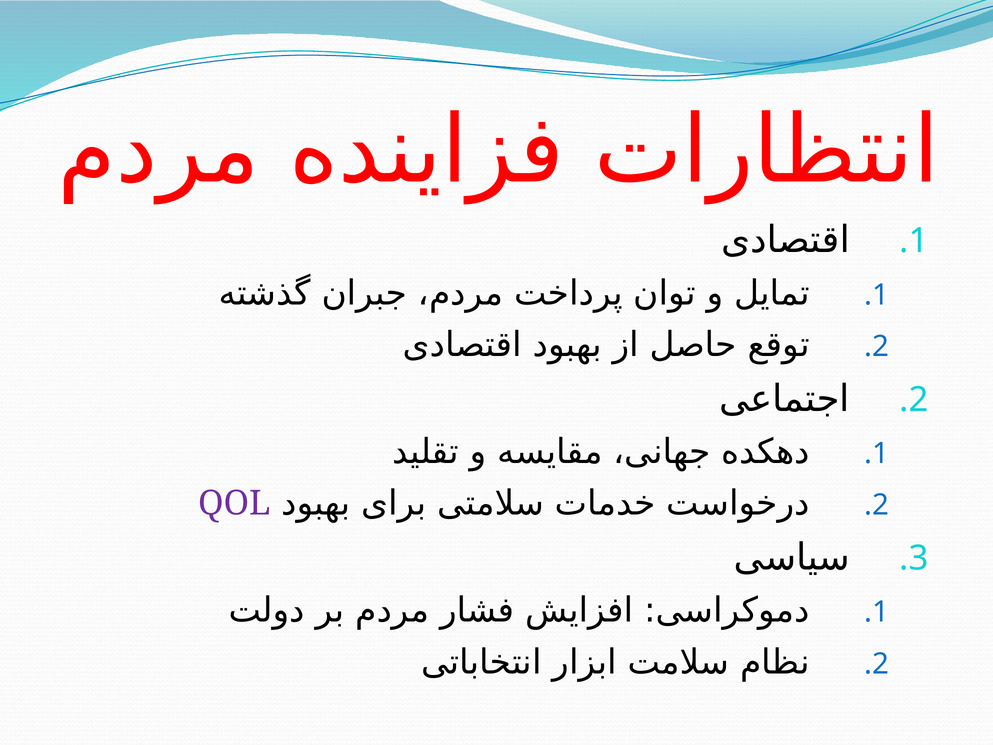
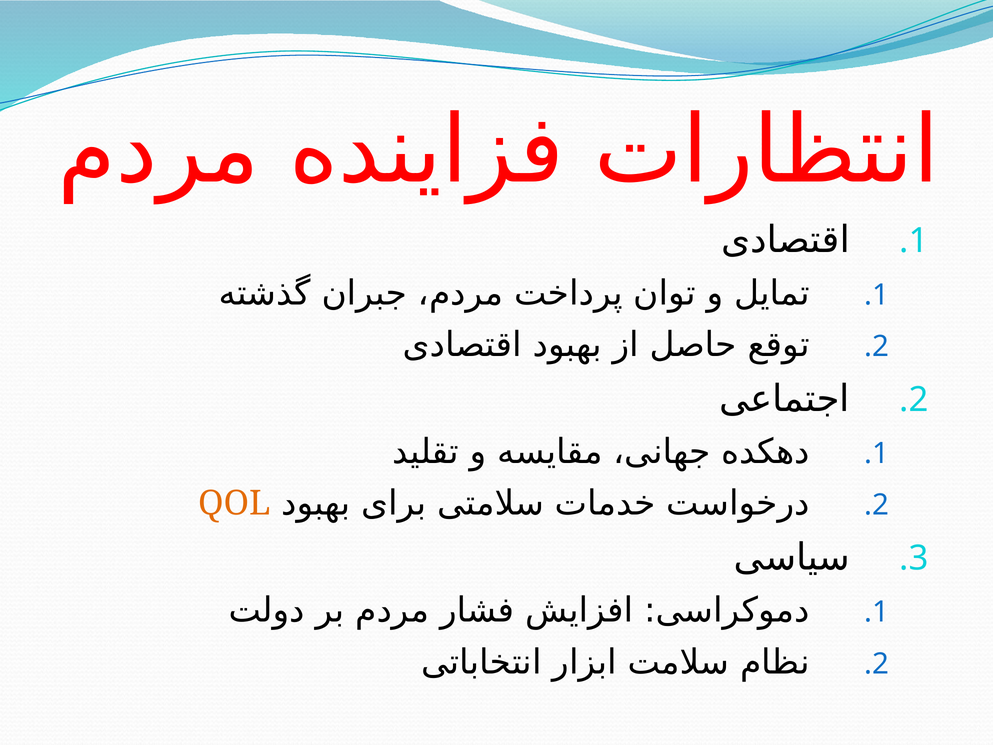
QOL colour: purple -> orange (234, 503)
